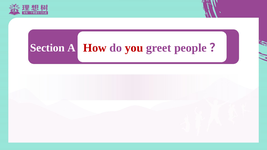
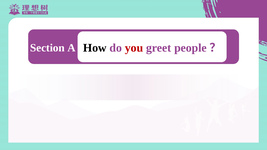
How colour: red -> black (95, 48)
